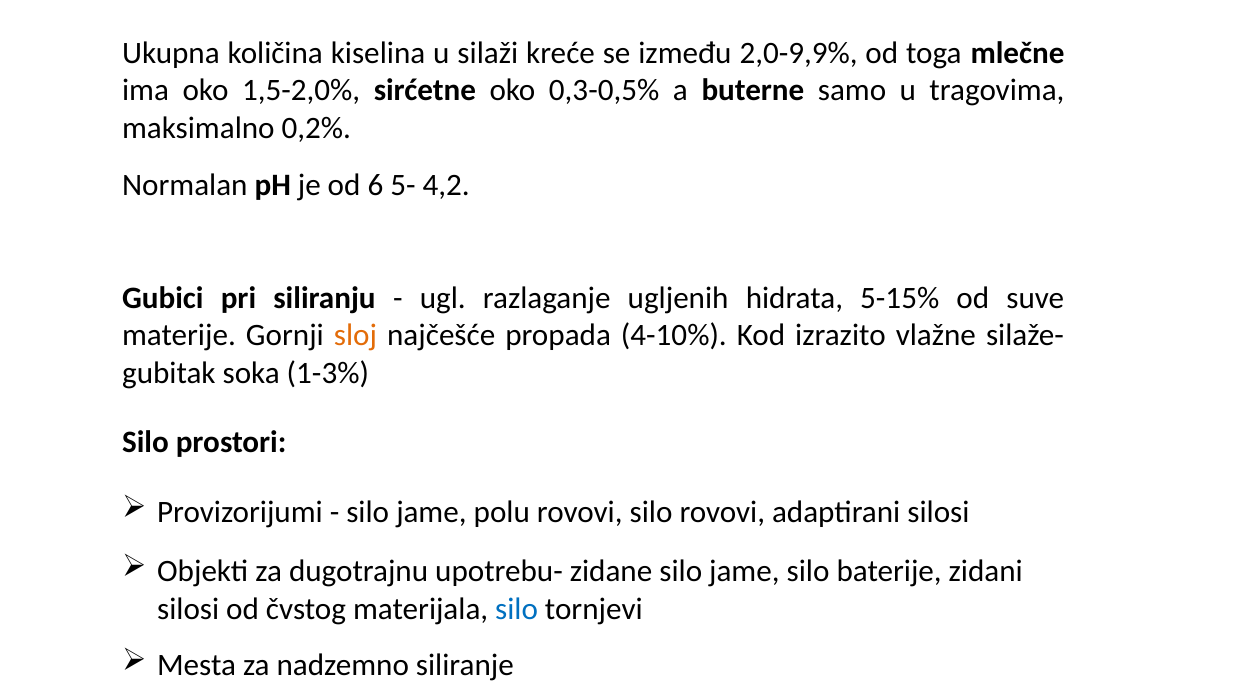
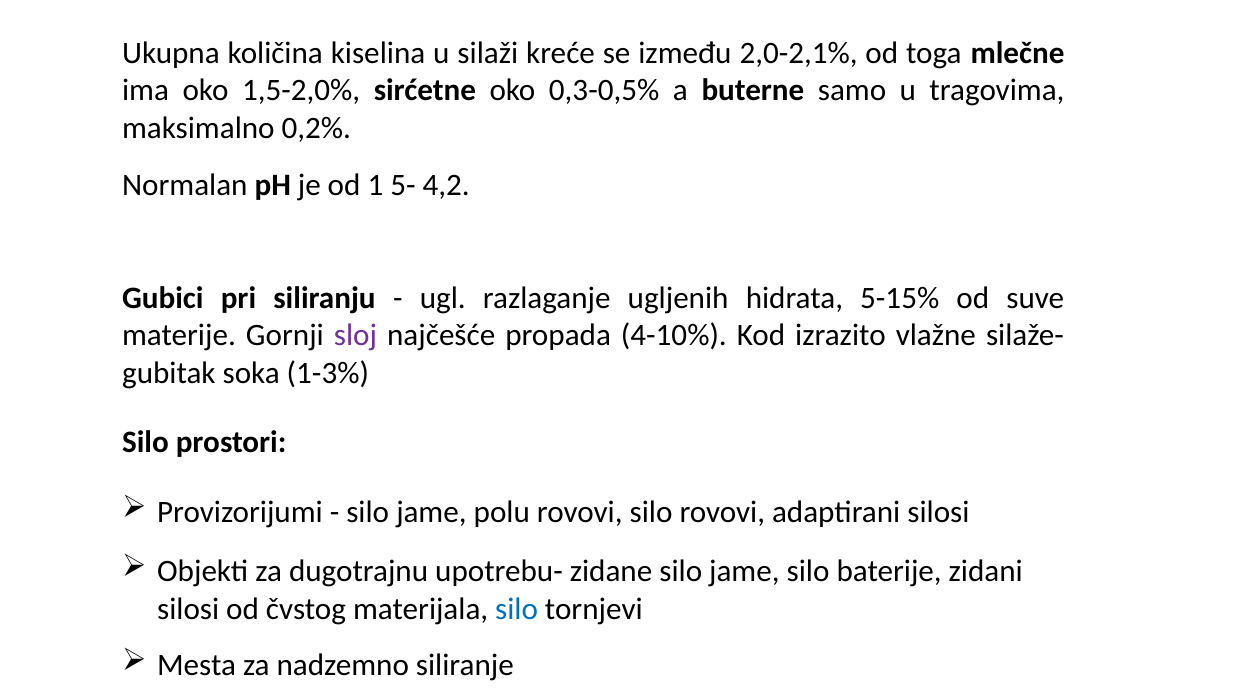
2,0-9,9%: 2,0-9,9% -> 2,0-2,1% (799, 53)
6: 6 -> 1 (375, 185)
sloj colour: orange -> purple (355, 336)
